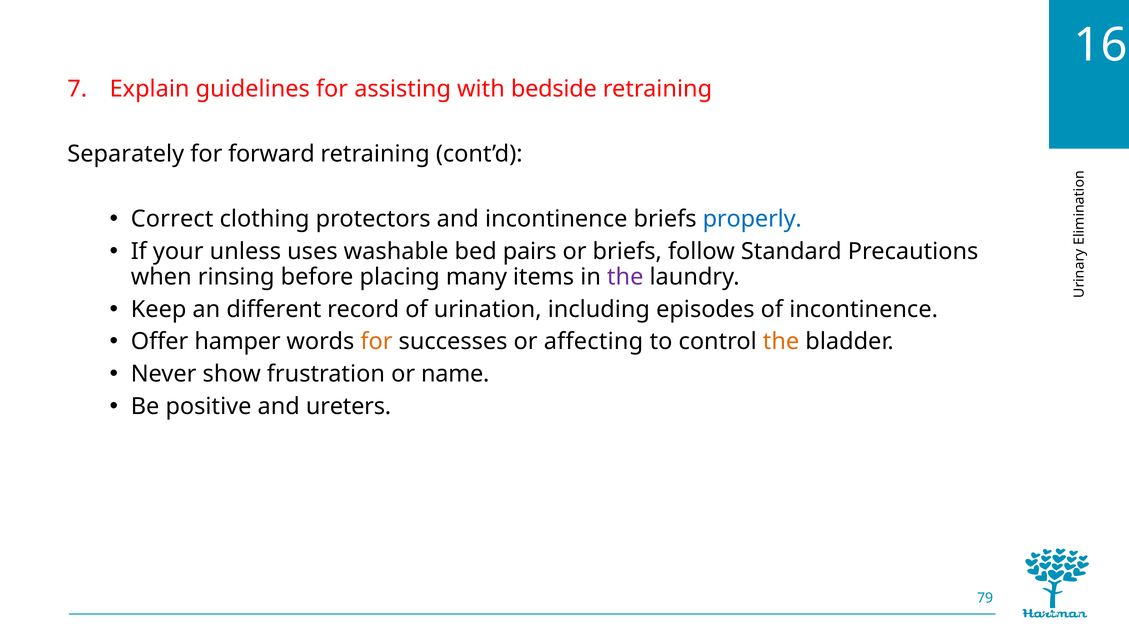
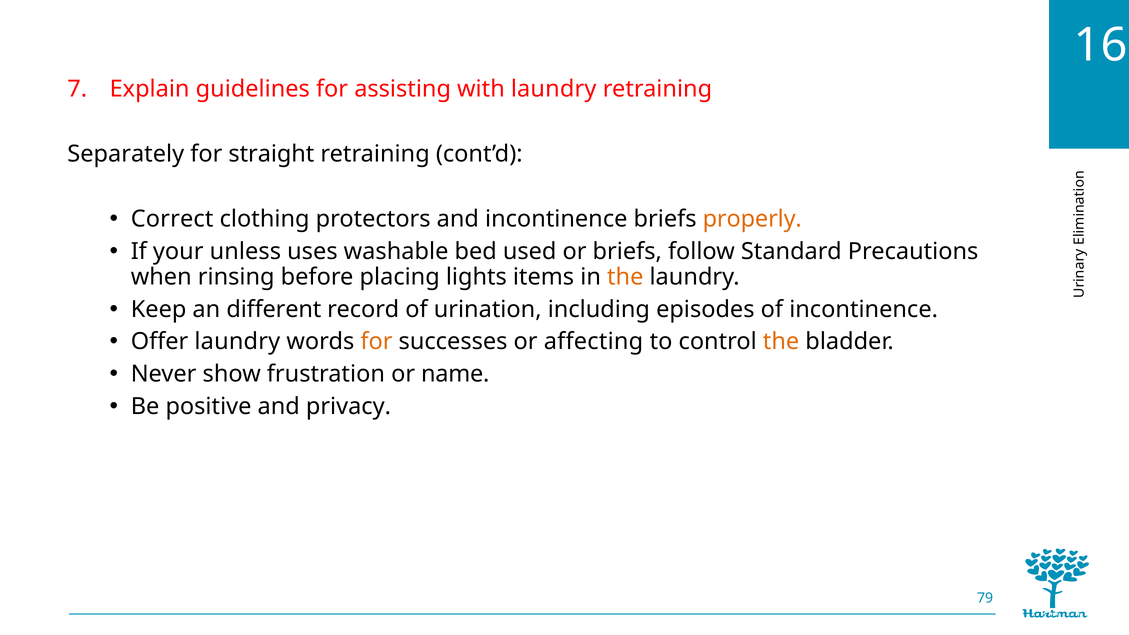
with bedside: bedside -> laundry (554, 89)
forward: forward -> straight (271, 154)
properly colour: blue -> orange (752, 219)
pairs: pairs -> used (530, 251)
many: many -> lights (476, 277)
the colour: purple -> orange (625, 277)
Offer hamper: hamper -> laundry (237, 342)
ureters: ureters -> privacy (348, 407)
